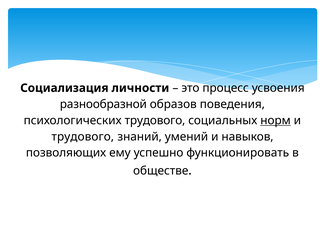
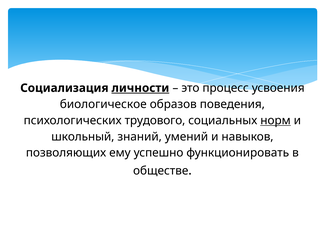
личности underline: none -> present (140, 88)
разнообразной: разнообразной -> биологическое (103, 104)
трудового: трудового -> школьный (83, 137)
